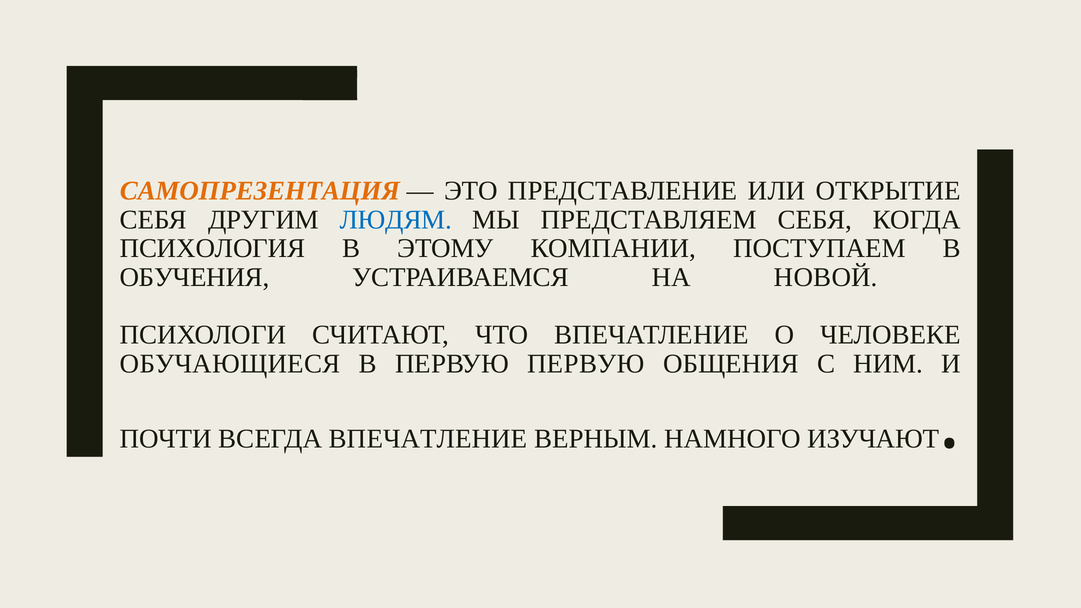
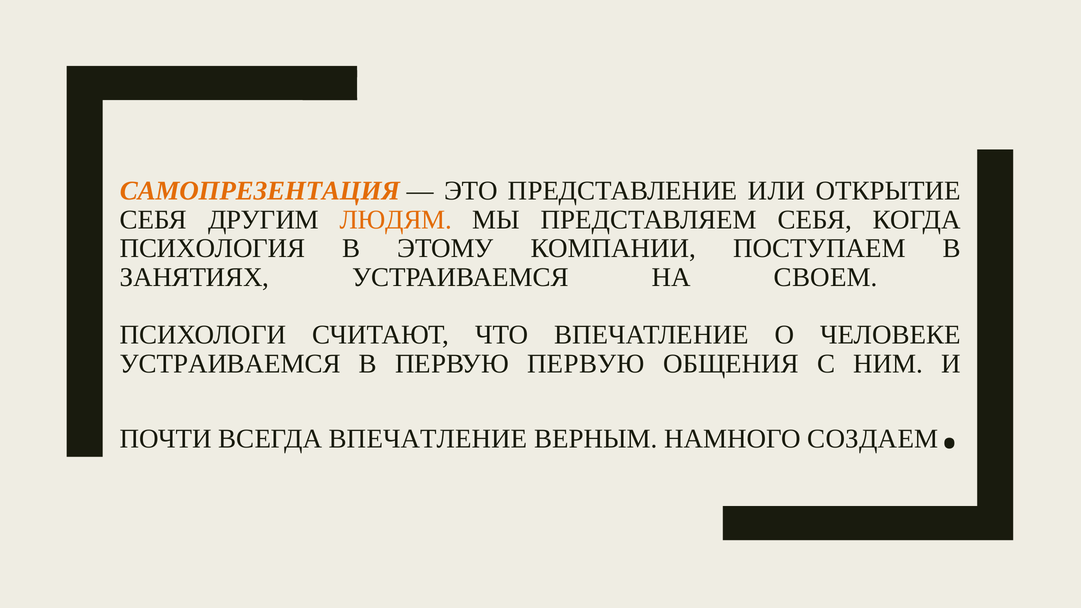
ЛЮДЯМ colour: blue -> orange (396, 220)
ОБУЧЕНИЯ: ОБУЧЕНИЯ -> ЗАНЯТИЯХ (195, 277)
НОВОЙ: НОВОЙ -> СВОЕМ (826, 277)
ОБУЧАЮЩИЕСЯ: ОБУЧАЮЩИЕСЯ -> УСТРАИВАЕМСЯ (230, 364)
ИЗУЧАЮТ: ИЗУЧАЮТ -> СОЗДАЕМ (873, 439)
